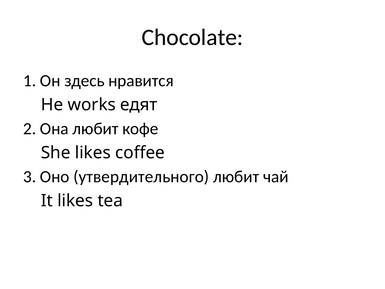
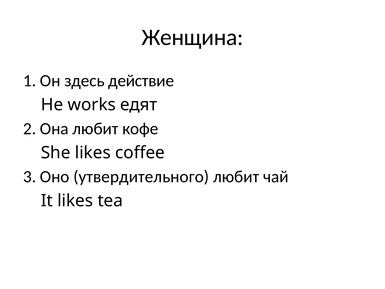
Chocolate: Chocolate -> Женщина (193, 37)
нравится: нравится -> действие (141, 81)
